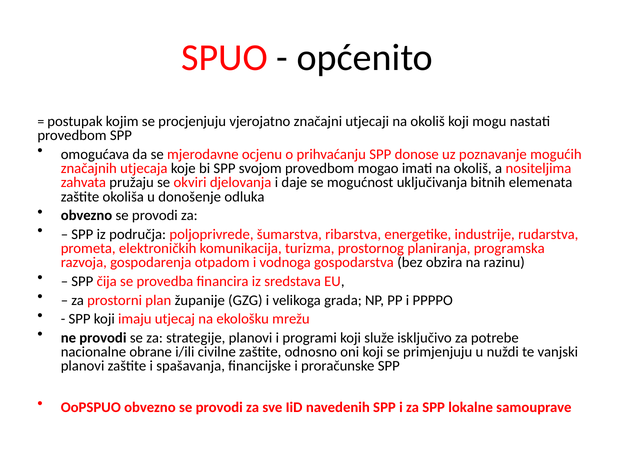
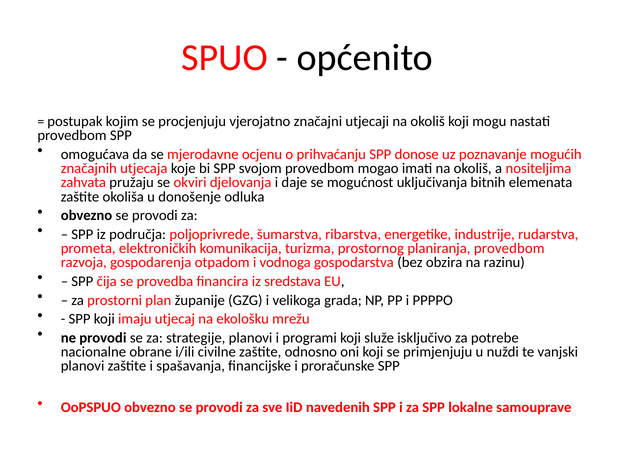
planiranja programska: programska -> provedbom (509, 249)
